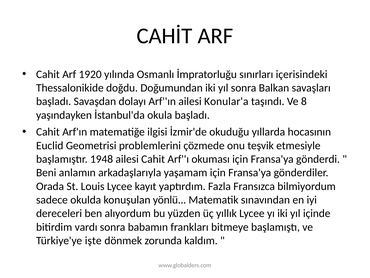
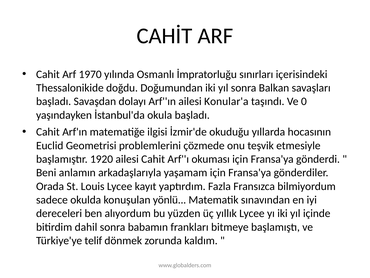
1920: 1920 -> 1970 (90, 74)
8: 8 -> 0 (304, 101)
1948: 1948 -> 1920 (102, 159)
vardı: vardı -> dahil (86, 227)
işte: işte -> telif (93, 240)
